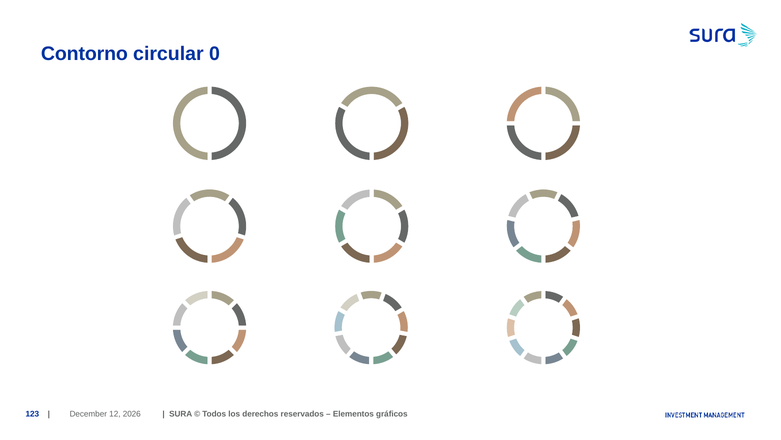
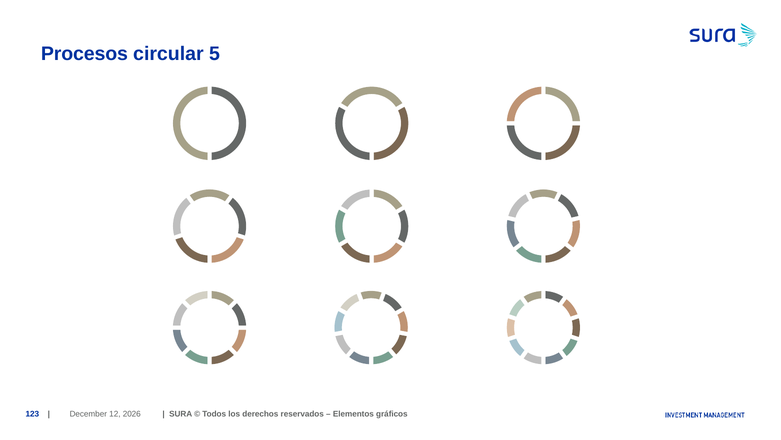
Contorno: Contorno -> Procesos (84, 53)
0: 0 -> 5 (215, 53)
